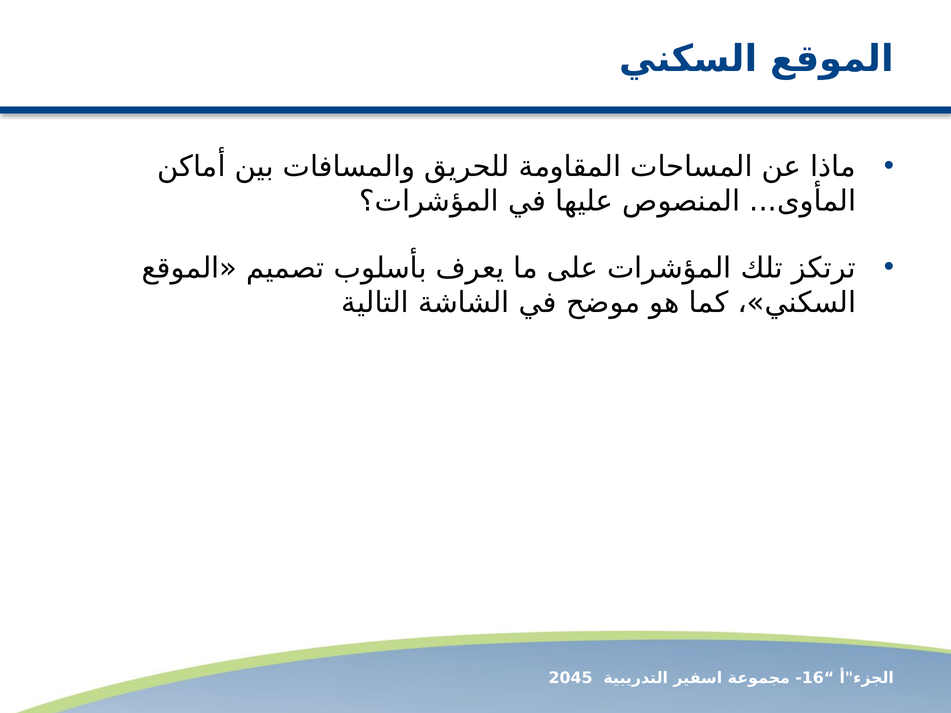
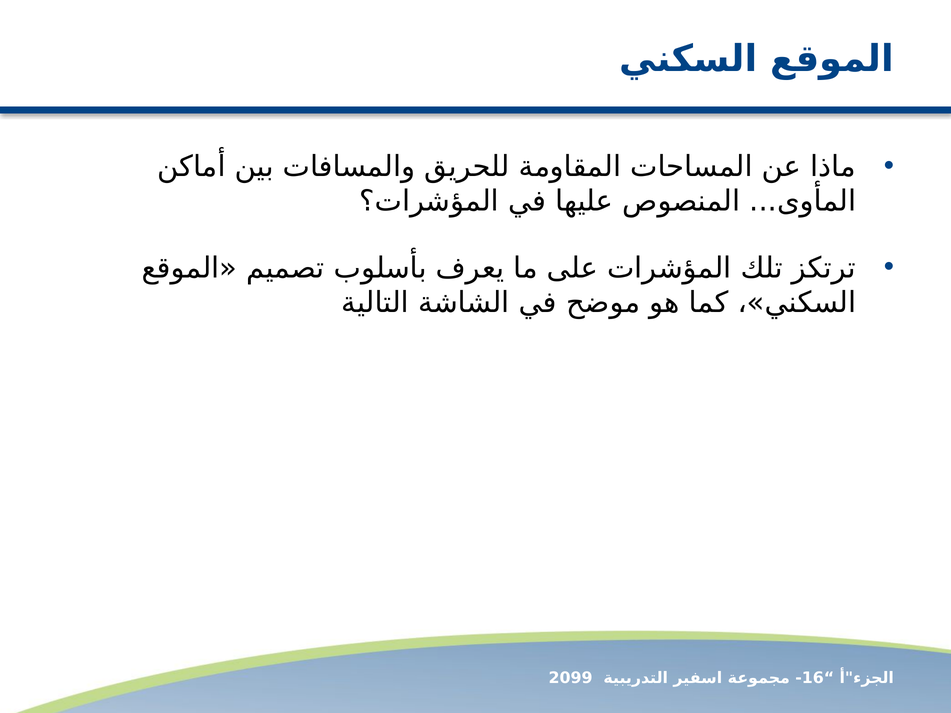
2045: 2045 -> 2099 (571, 678)
